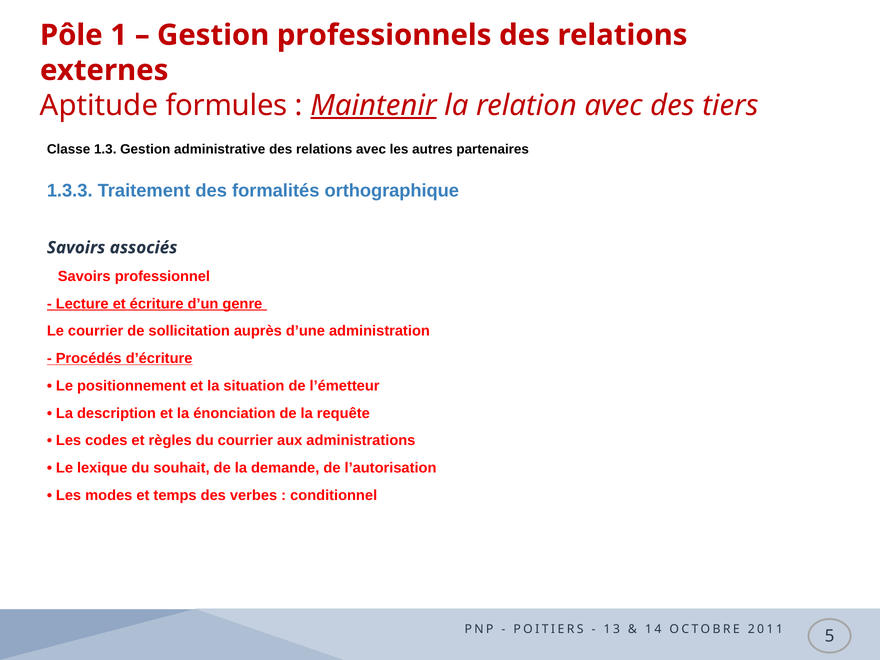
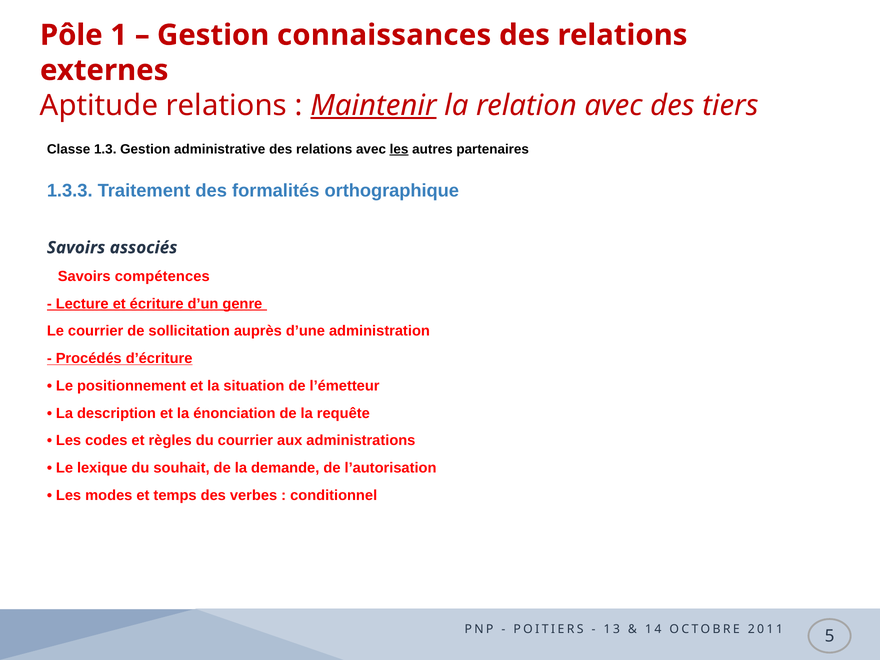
professionnels: professionnels -> connaissances (384, 35)
Aptitude formules: formules -> relations (226, 105)
les underline: none -> present (399, 149)
professionnel: professionnel -> compétences (162, 276)
